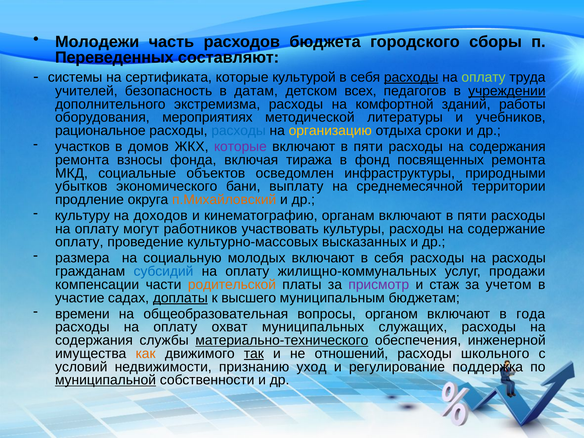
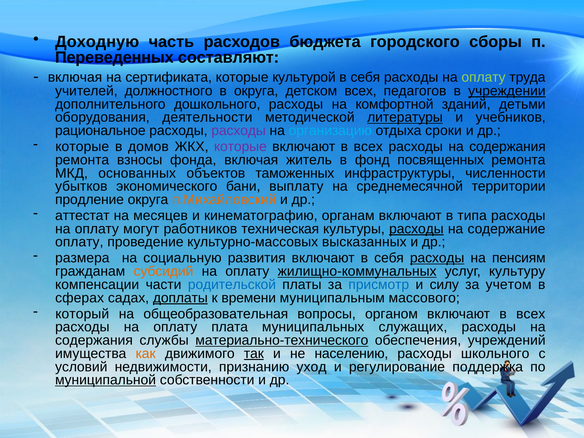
Молодежи: Молодежи -> Доходную (97, 42)
системы: системы -> включая (75, 77)
расходы underline: present -> none (411, 77)
безопасность: безопасность -> должностного (169, 91)
в датам: датам -> округа (256, 91)
экстремизма: экстремизма -> дошкольного (217, 104)
работы: работы -> детьми (522, 104)
мероприятиях: мероприятиях -> деятельности (207, 117)
литературы underline: none -> present (405, 117)
расходы colour: blue -> purple (239, 131)
организацию colour: yellow -> light blue (330, 131)
участков: участков -> которые (82, 147)
пяти: пяти -> всех (368, 147)
тиража: тиража -> житель (309, 160)
социальные: социальные -> основанных (137, 173)
осведомлен: осведомлен -> таможенных (295, 173)
природными: природными -> численности (505, 173)
культуру: культуру -> аттестат (82, 216)
доходов: доходов -> месяцев (161, 216)
пяти: пяти -> типа (472, 216)
участвовать: участвовать -> техническая (280, 229)
расходы underline: none -> present (416, 229)
молодых: молодых -> развития (257, 258)
расходы underline: none -> present (437, 258)
на расходы: расходы -> пенсиям (519, 258)
субсидий colour: blue -> orange (163, 271)
жилищно-коммунальных underline: none -> present (357, 271)
продажи: продажи -> культуру (517, 271)
родительской colour: orange -> blue (232, 285)
присмотр colour: purple -> blue (379, 285)
стаж: стаж -> силу (444, 285)
участие: участие -> сферах (80, 298)
высшего: высшего -> времени (249, 298)
бюджетам: бюджетам -> массового (424, 298)
времени: времени -> который (82, 314)
года: года -> всех (531, 314)
охват: охват -> плата (230, 327)
инженерной: инженерной -> учреждений (507, 340)
отношений: отношений -> населению (351, 354)
